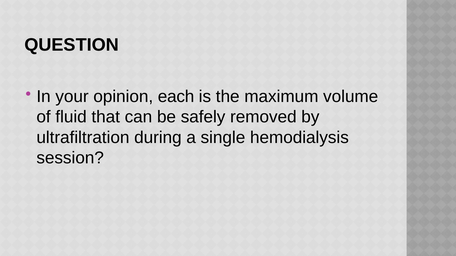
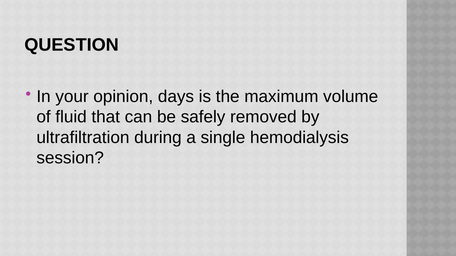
each: each -> days (176, 97)
